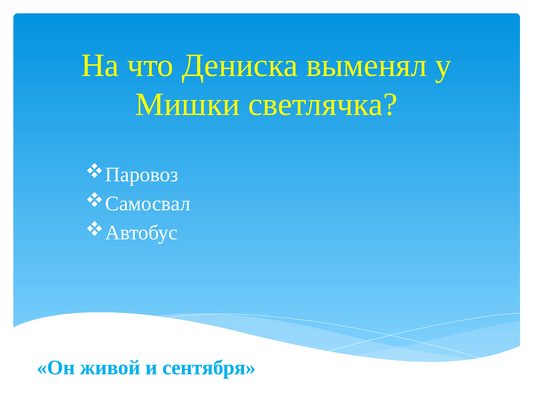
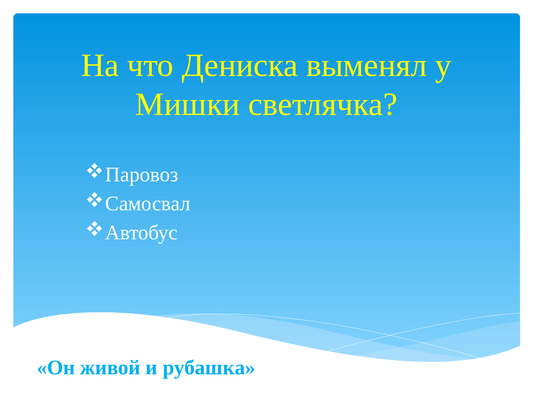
сентября: сентября -> рубашка (209, 367)
